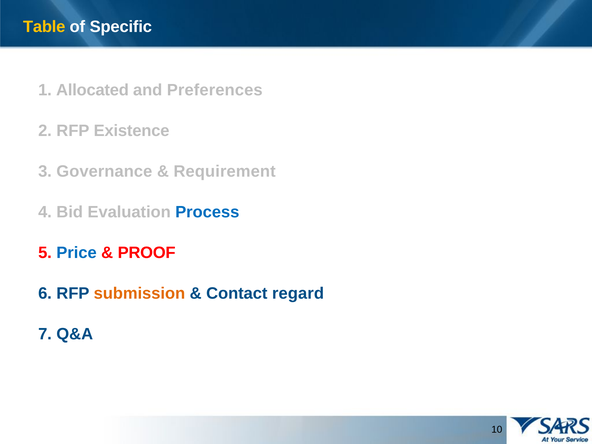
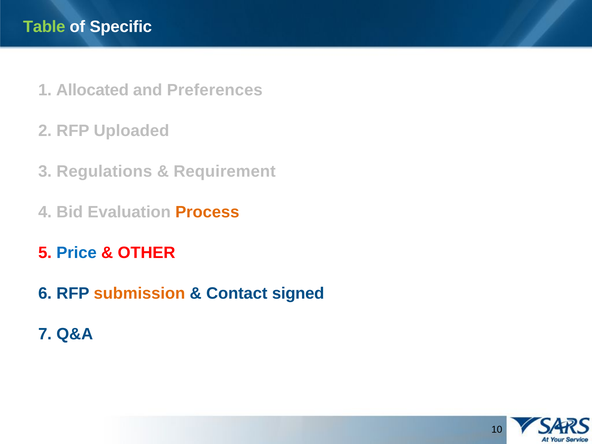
Table colour: yellow -> light green (44, 27)
Existence: Existence -> Uploaded (131, 131)
Governance: Governance -> Regulations (104, 171)
Process colour: blue -> orange (207, 212)
PROOF: PROOF -> OTHER (147, 253)
regard: regard -> signed (298, 293)
